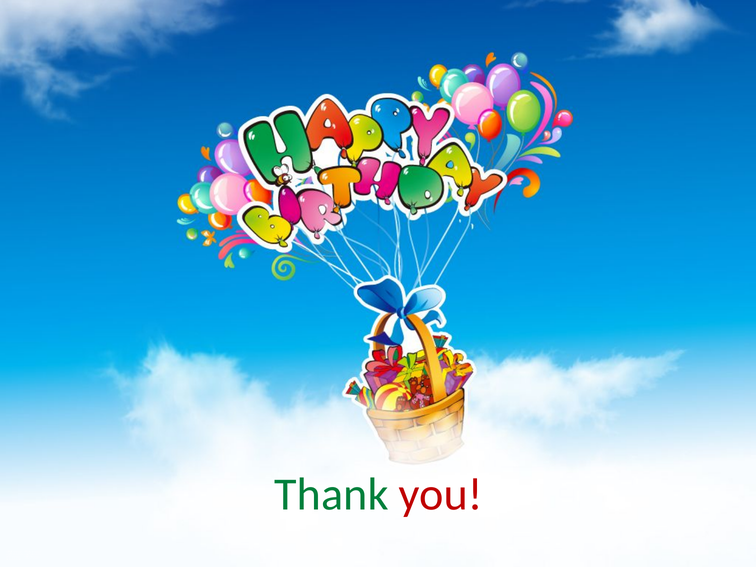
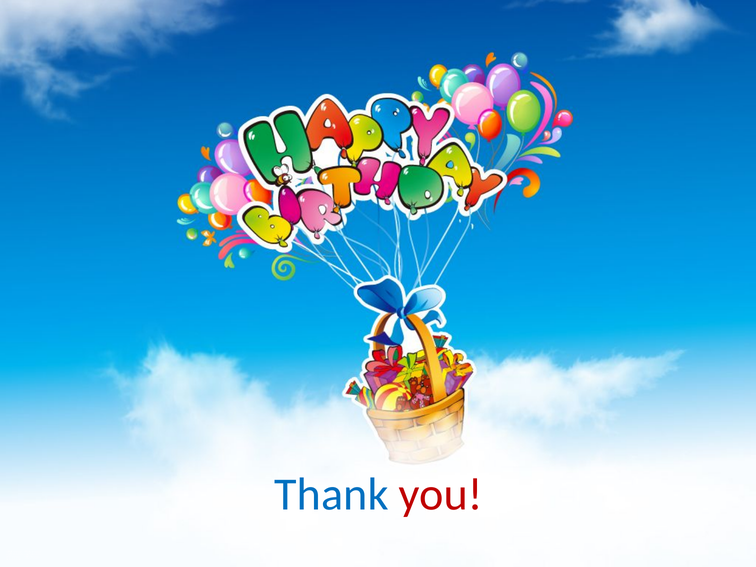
Thank colour: green -> blue (331, 495)
